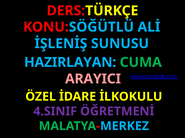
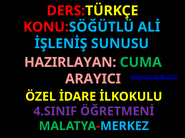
HAZIRLAYAN colour: light blue -> pink (70, 63)
